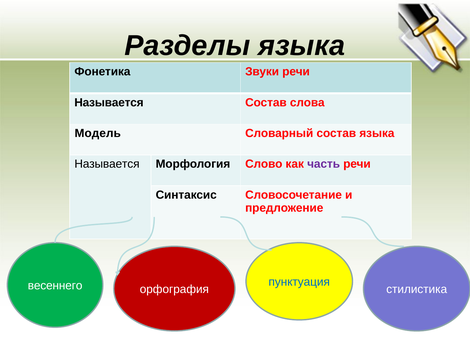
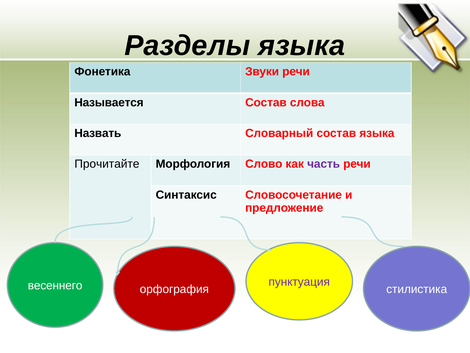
Модель: Модель -> Назвать (98, 133)
Называется: Называется -> Прочитайте (107, 164)
пунктуация colour: blue -> purple (299, 282)
